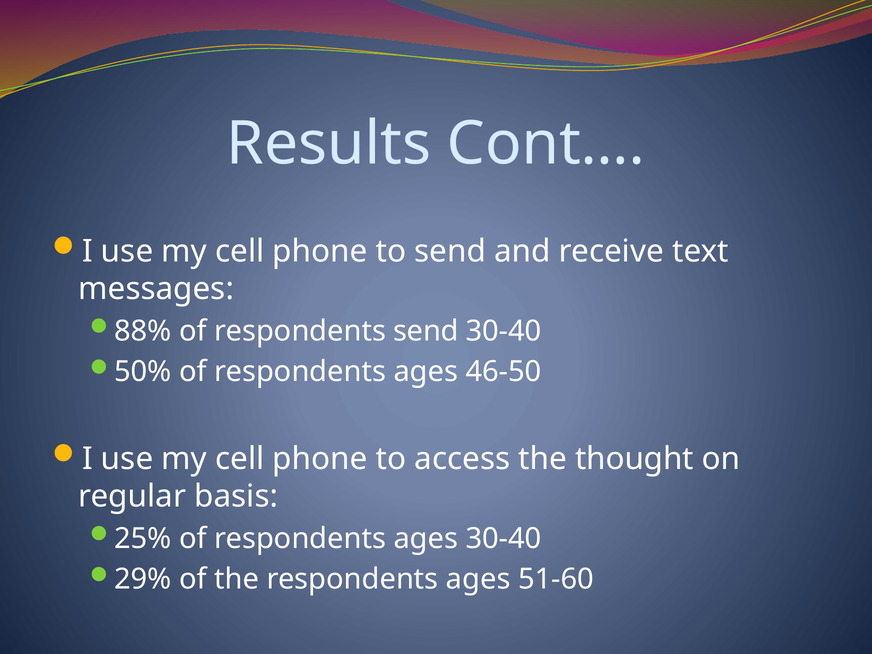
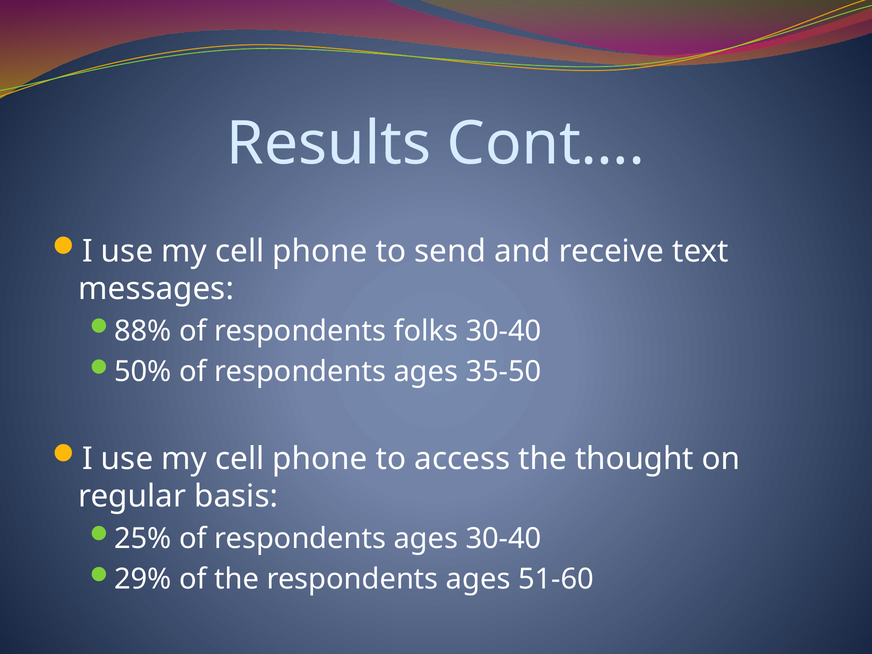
respondents send: send -> folks (426, 331)
46-50: 46-50 -> 35-50 (504, 372)
